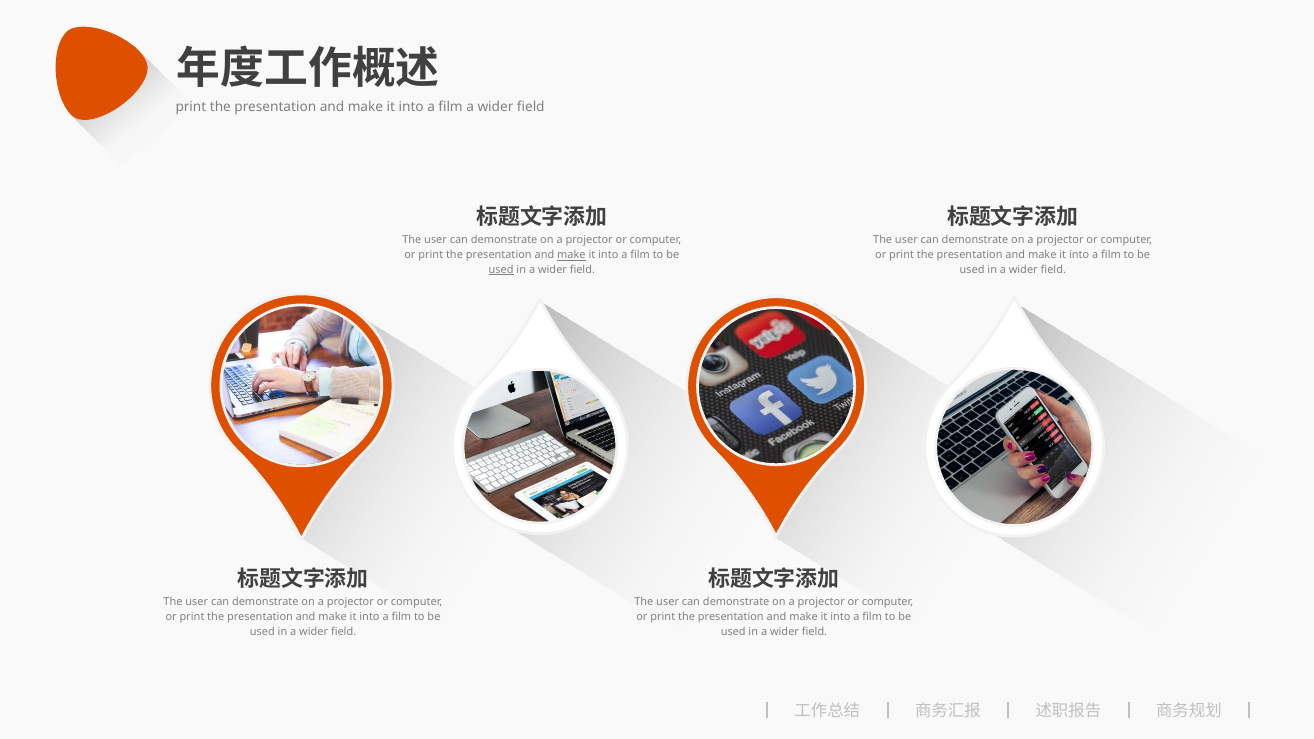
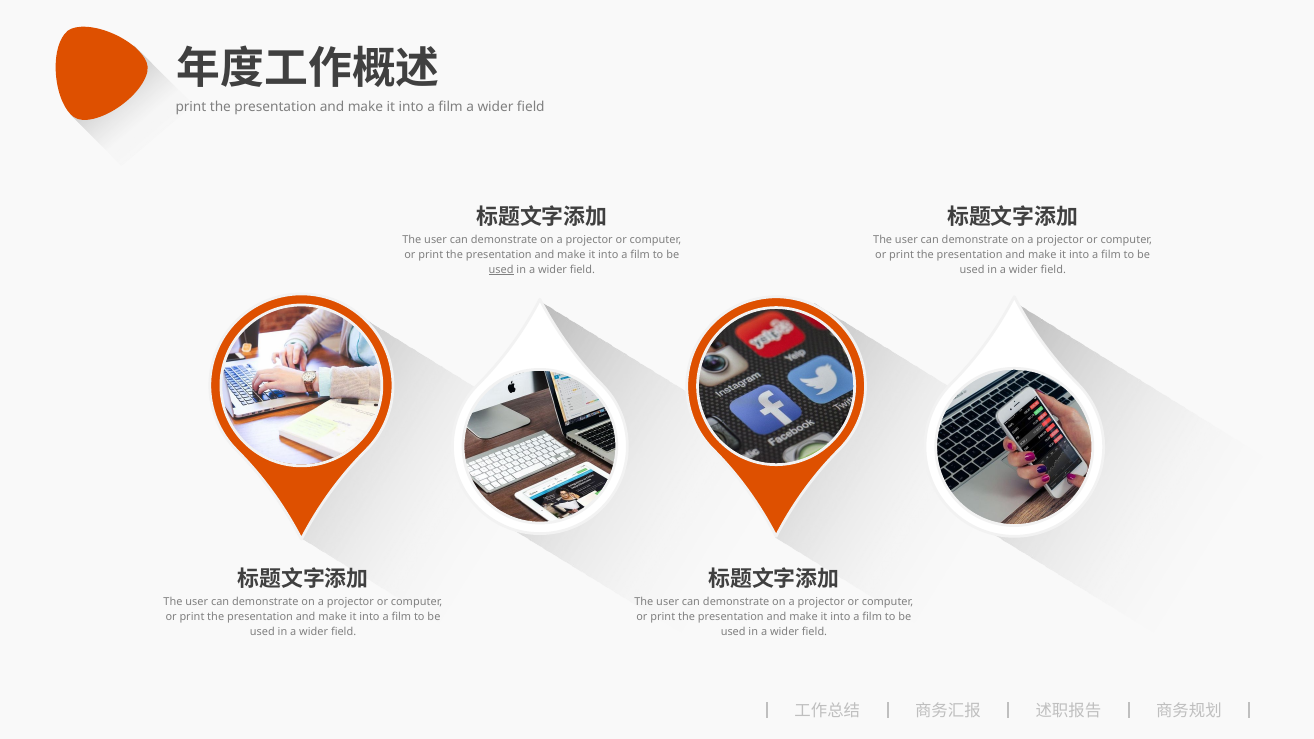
make underline: present -> none (571, 255)
